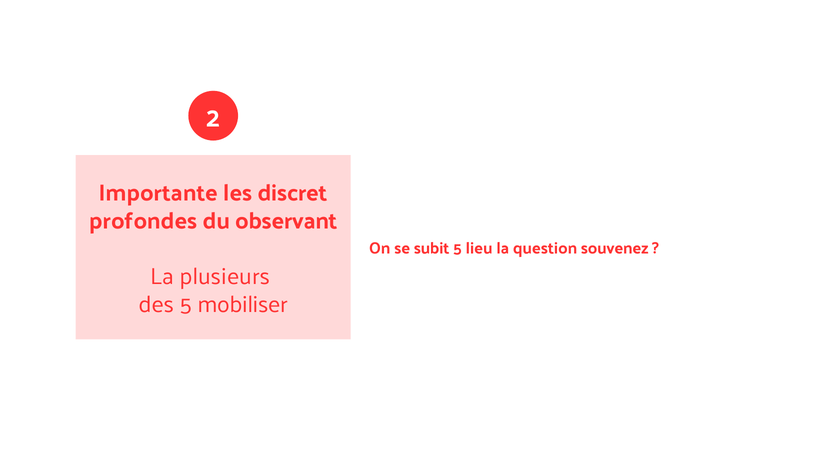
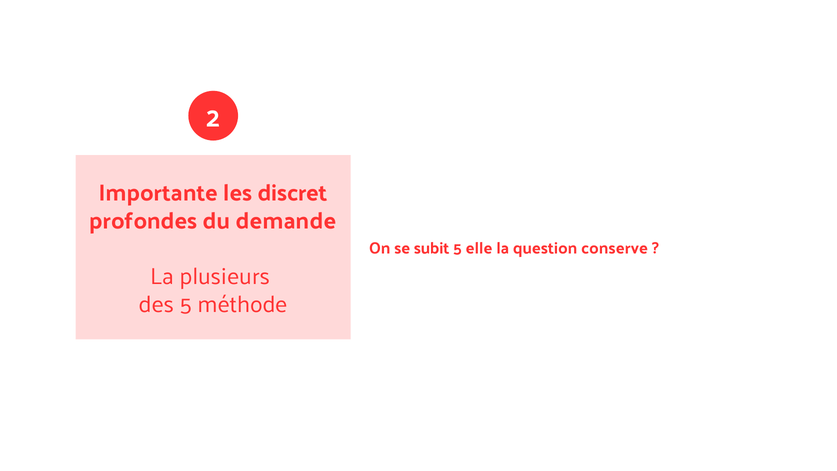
observant: observant -> demande (286, 221)
lieu: lieu -> elle (479, 248)
souvenez: souvenez -> conserve (615, 248)
mobiliser: mobiliser -> méthode (243, 305)
